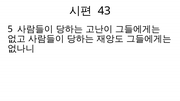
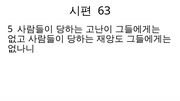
43: 43 -> 63 (104, 11)
